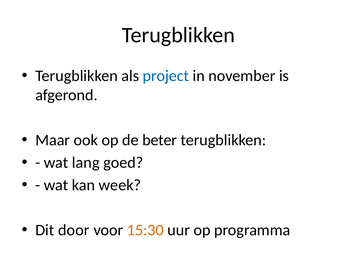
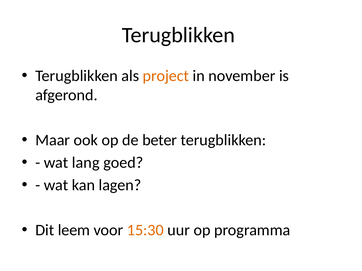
project colour: blue -> orange (166, 76)
week: week -> lagen (120, 185)
door: door -> leem (74, 231)
